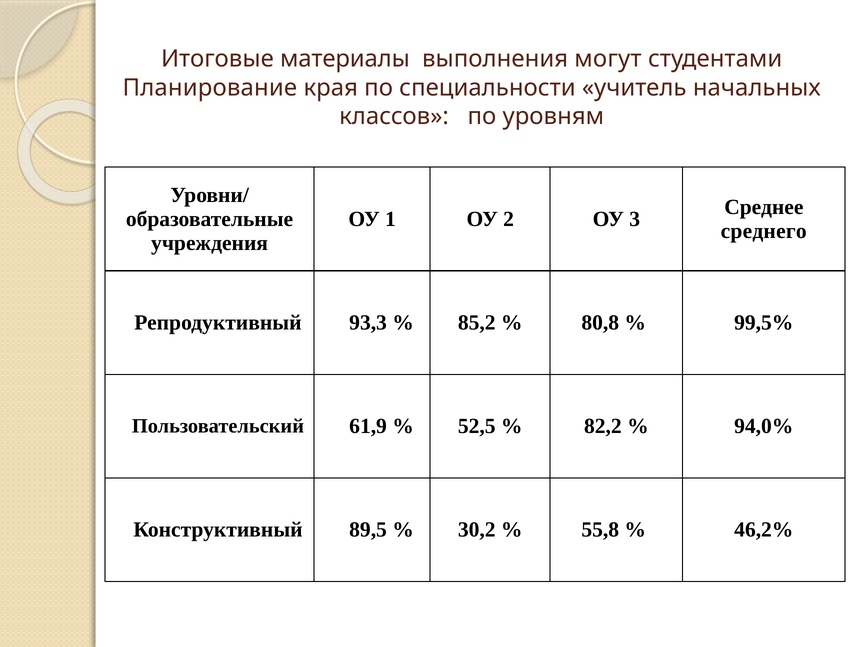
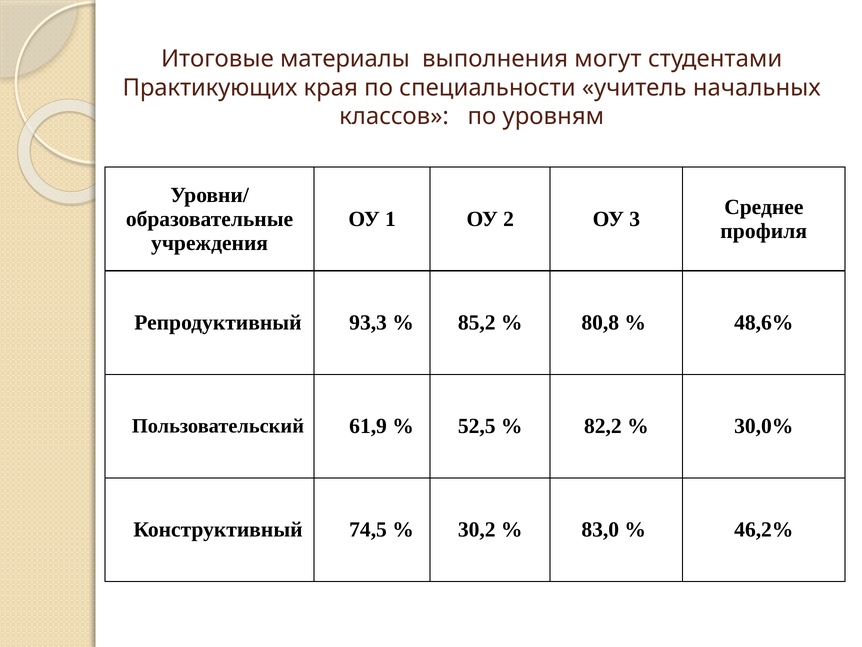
Планирование: Планирование -> Практикующих (210, 88)
среднего: среднего -> профиля (764, 231)
99,5%: 99,5% -> 48,6% (764, 322)
94,0%: 94,0% -> 30,0% (764, 426)
89,5: 89,5 -> 74,5 (368, 529)
55,8: 55,8 -> 83,0 (600, 529)
